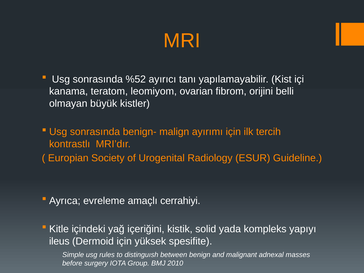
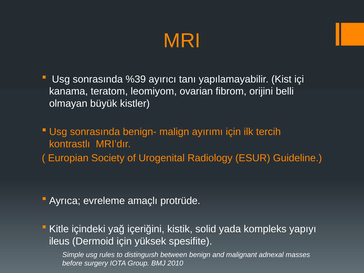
%52: %52 -> %39 (136, 79)
cerrahiyi: cerrahiyi -> protrüde (180, 201)
